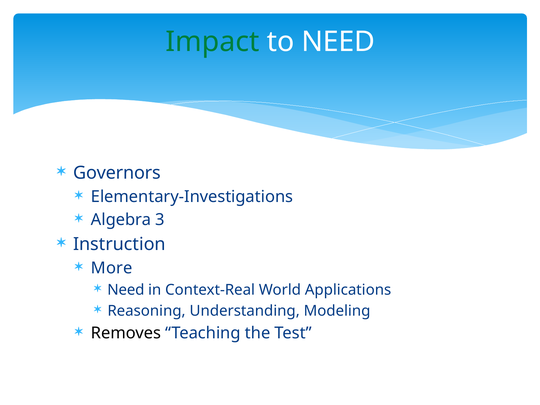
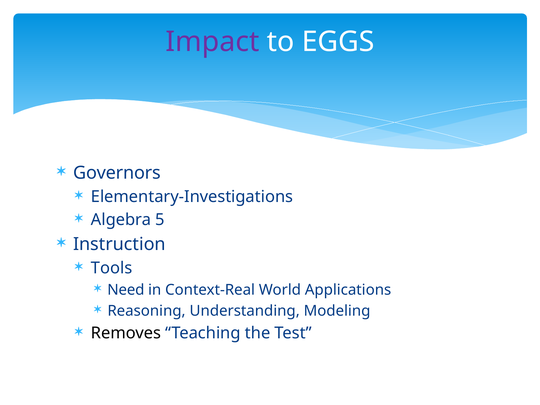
Impact colour: green -> purple (212, 42)
to NEED: NEED -> EGGS (338, 42)
3: 3 -> 5 (160, 220)
More: More -> Tools (112, 268)
